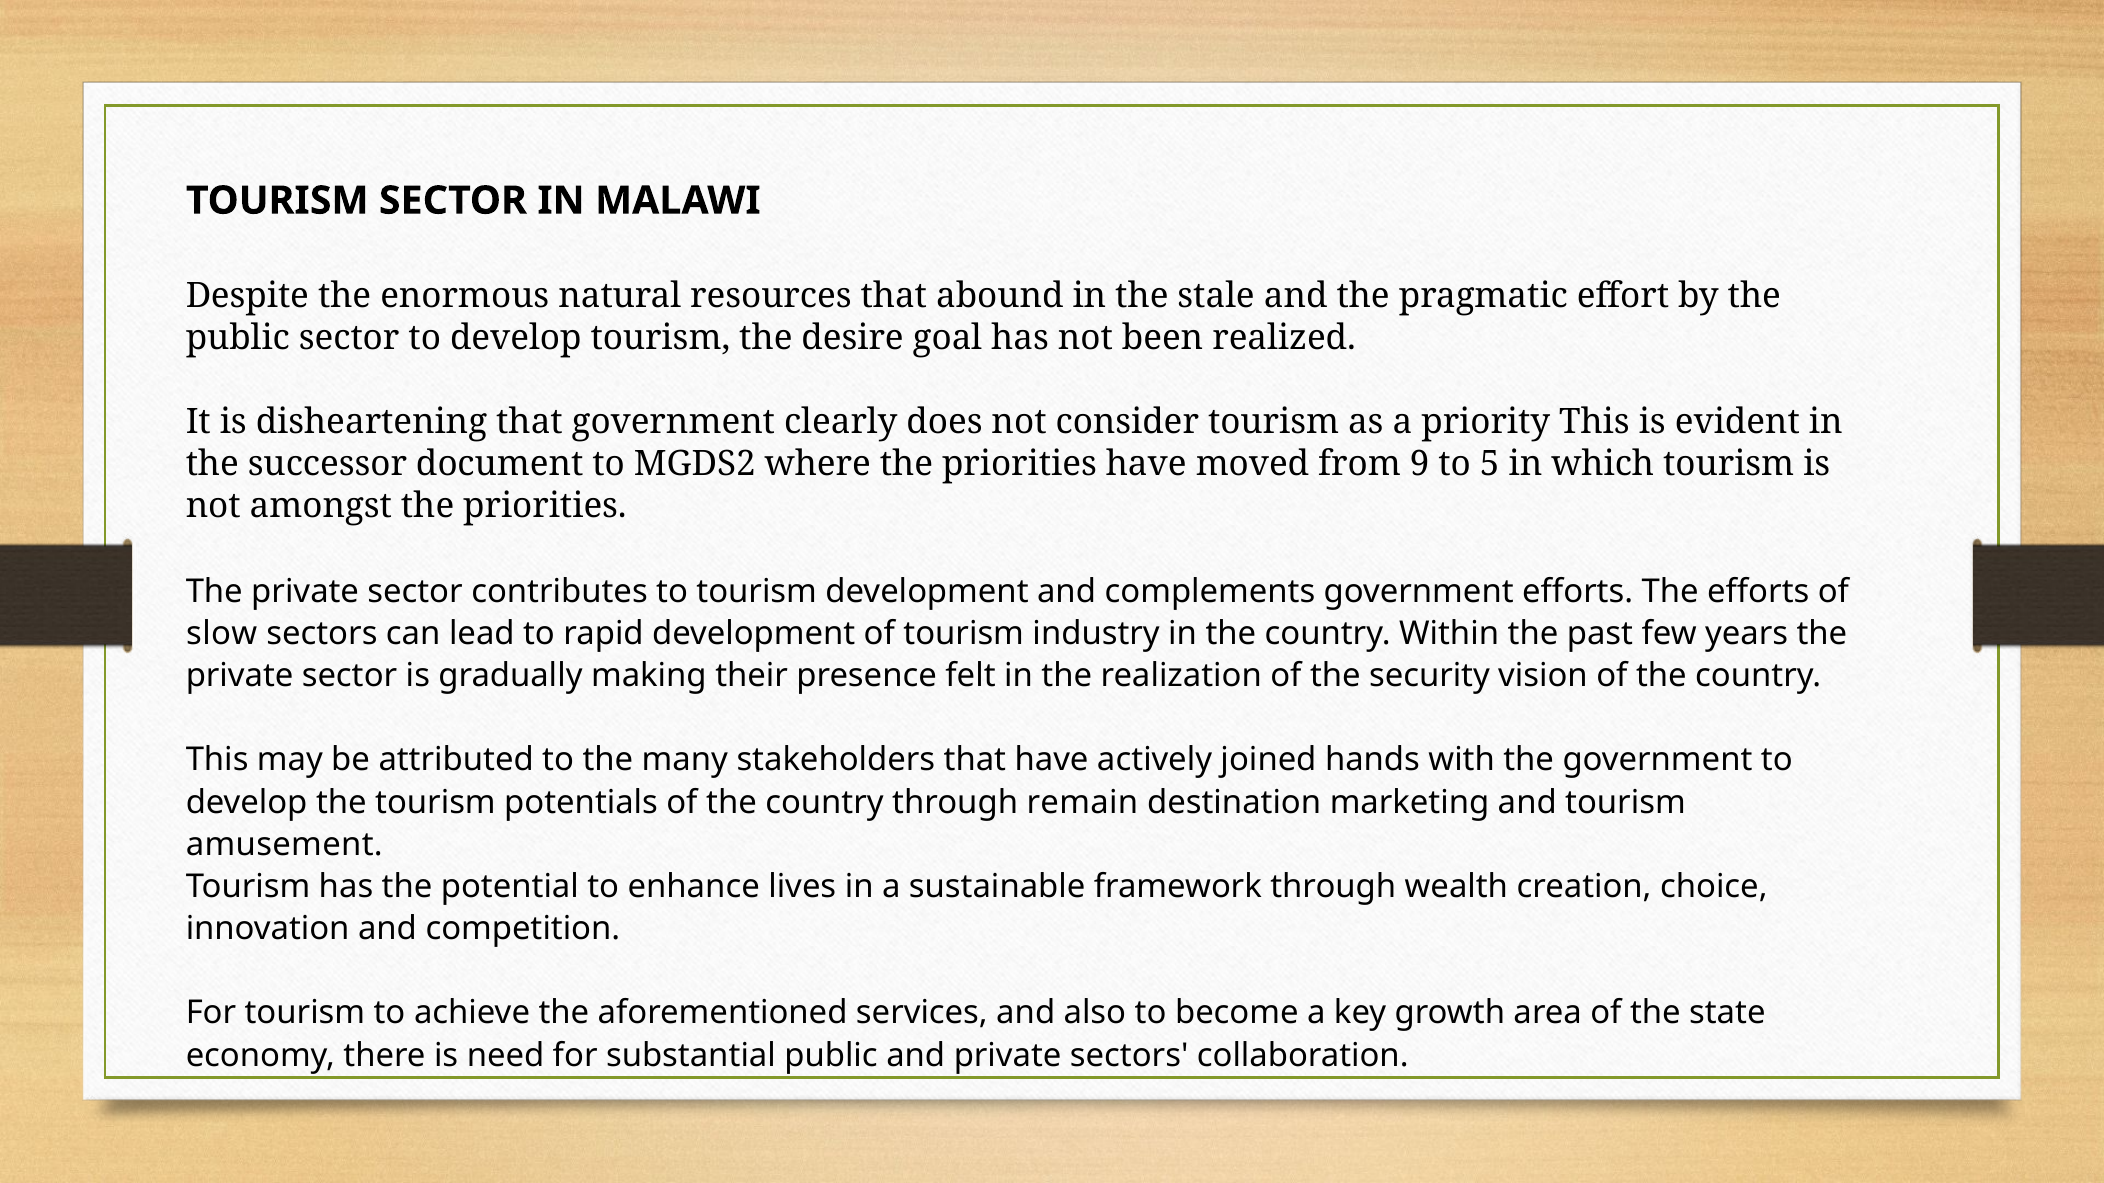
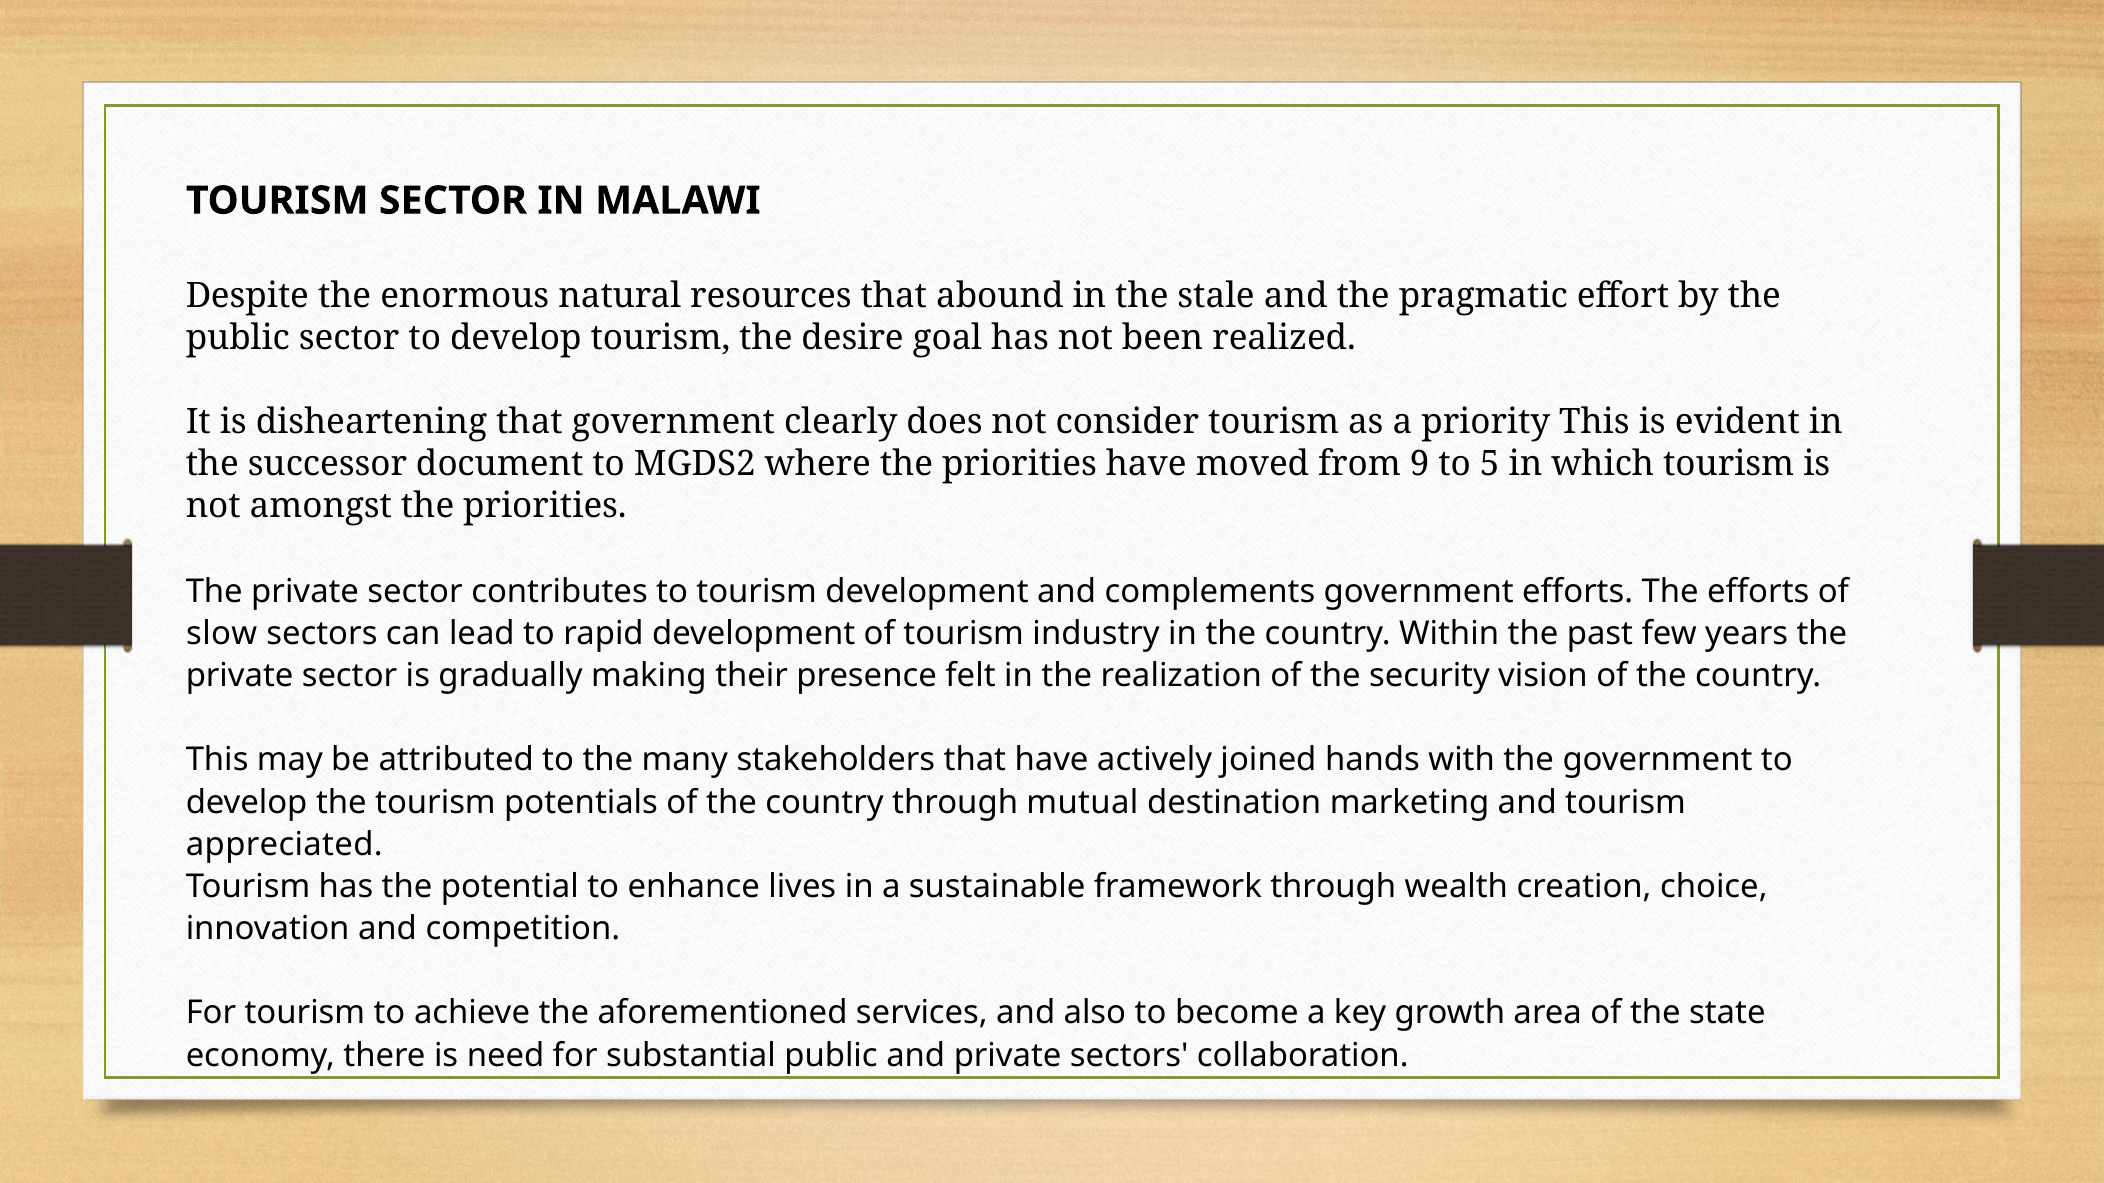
remain: remain -> mutual (1082, 803)
amusement: amusement -> appreciated (284, 845)
